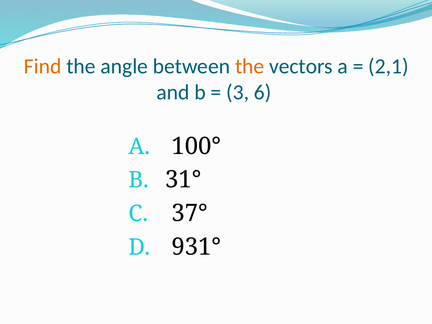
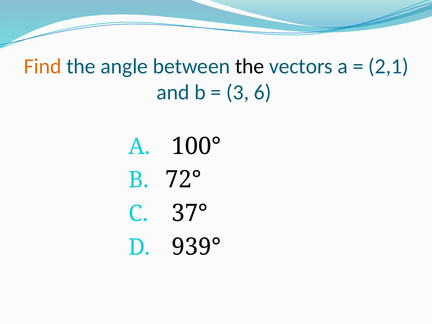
the colour: orange -> black (250, 66)
31°: 31° -> 72° (183, 180)
931°: 931° -> 939° (196, 247)
